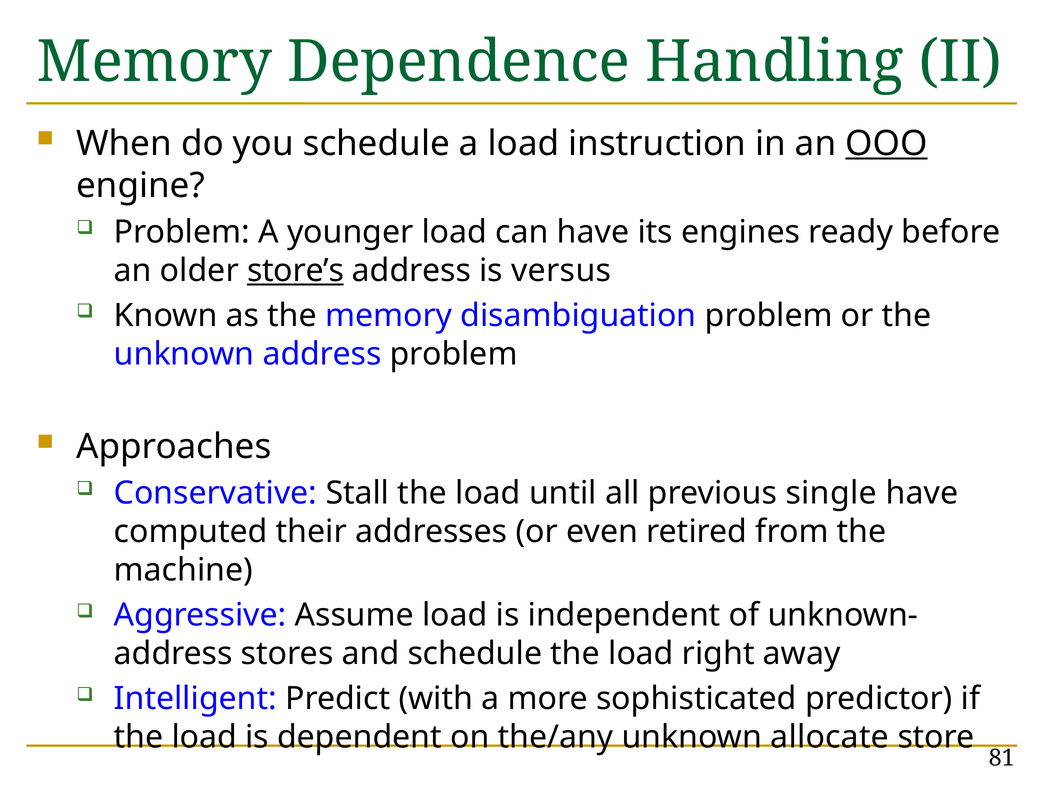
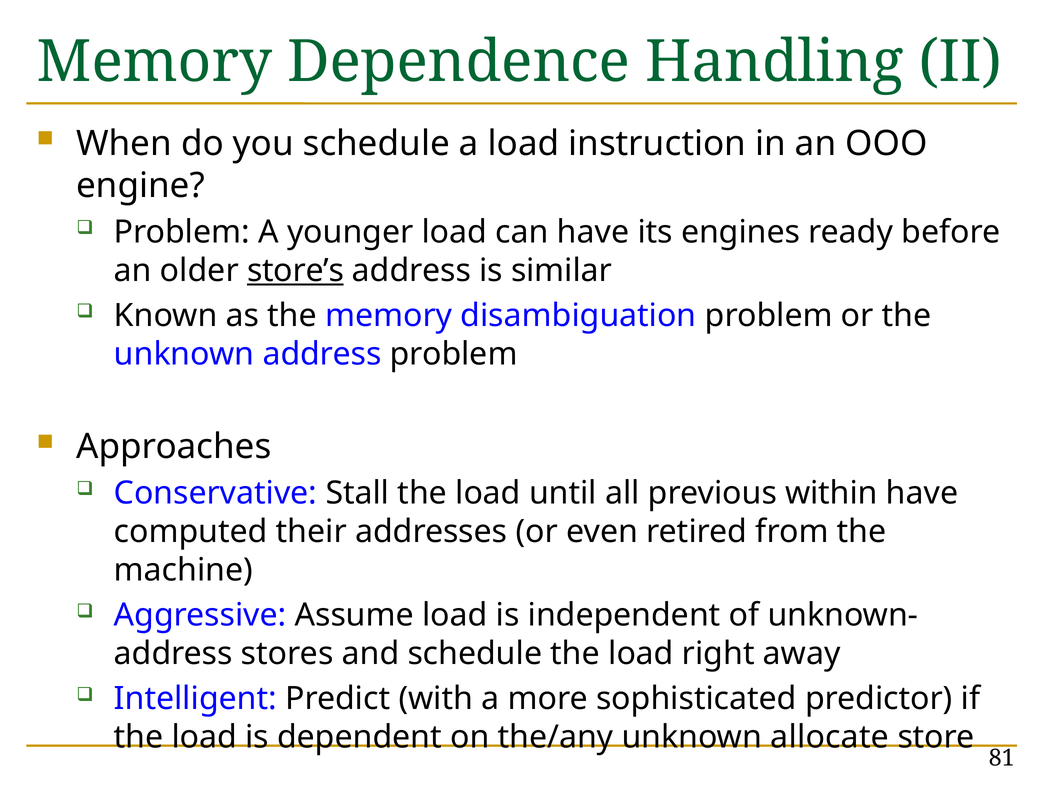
OOO underline: present -> none (886, 143)
versus: versus -> similar (562, 271)
single: single -> within (831, 493)
